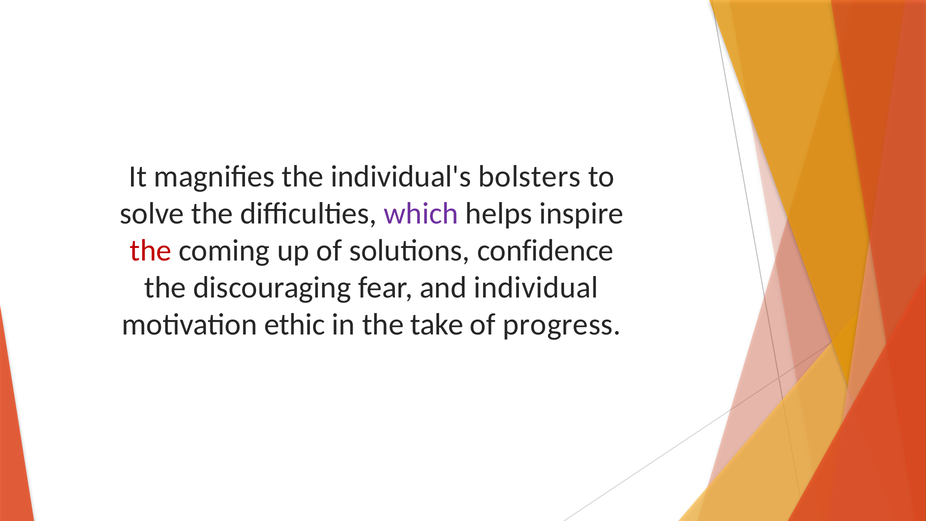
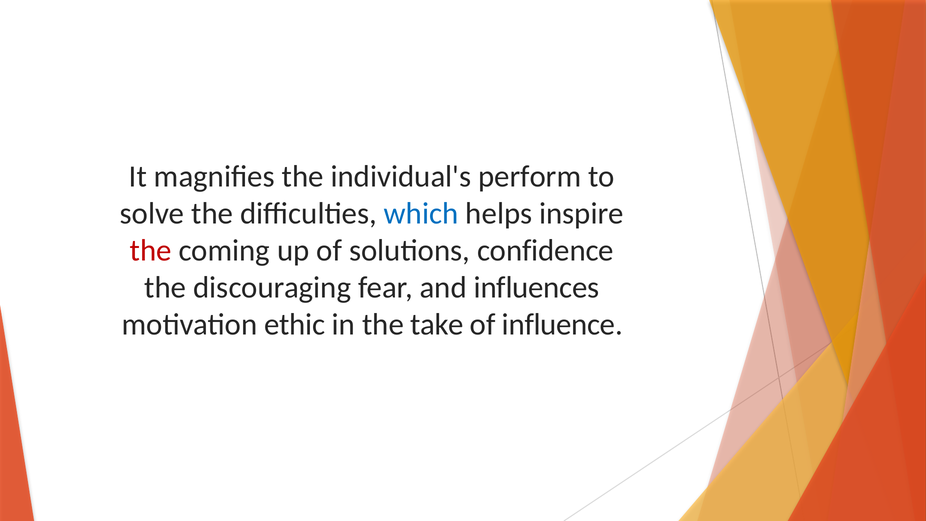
bolsters: bolsters -> perform (530, 176)
which colour: purple -> blue (421, 213)
individual: individual -> influences (537, 287)
progress: progress -> influence (562, 325)
